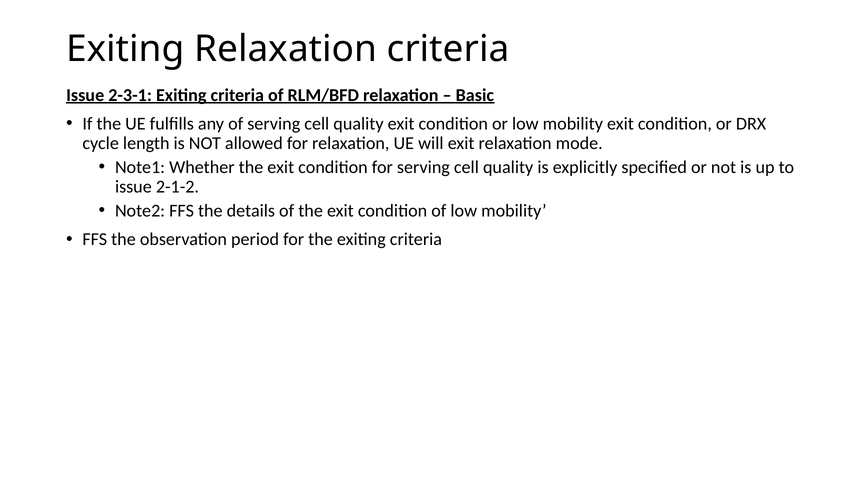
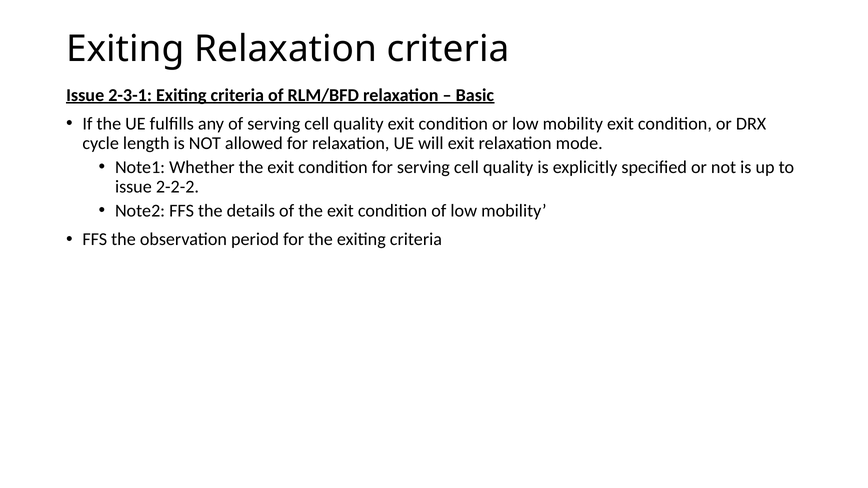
2-1-2: 2-1-2 -> 2-2-2 (177, 187)
